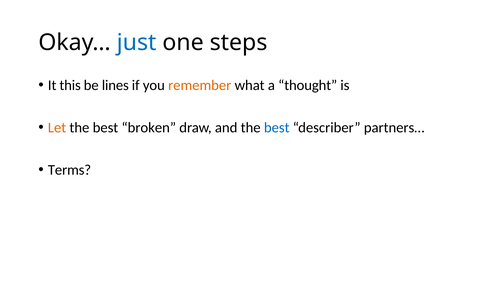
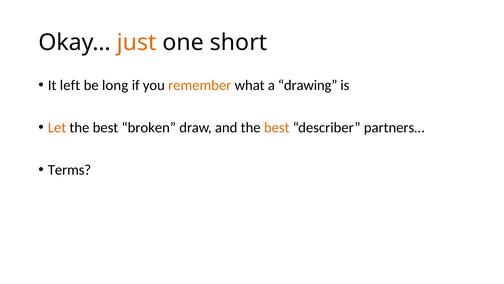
just colour: blue -> orange (137, 42)
steps: steps -> short (239, 42)
this: this -> left (70, 85)
lines: lines -> long (115, 85)
thought: thought -> drawing (308, 85)
best colour: blue -> orange (277, 127)
